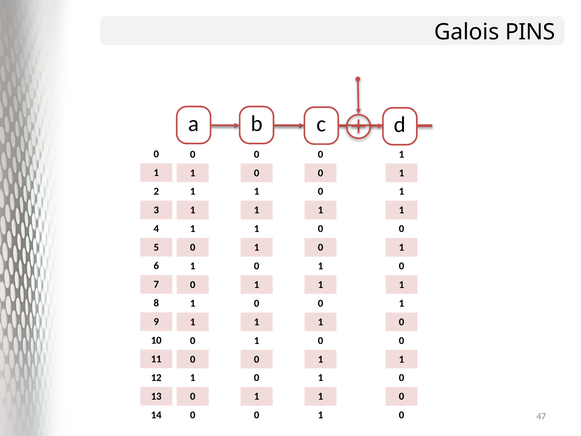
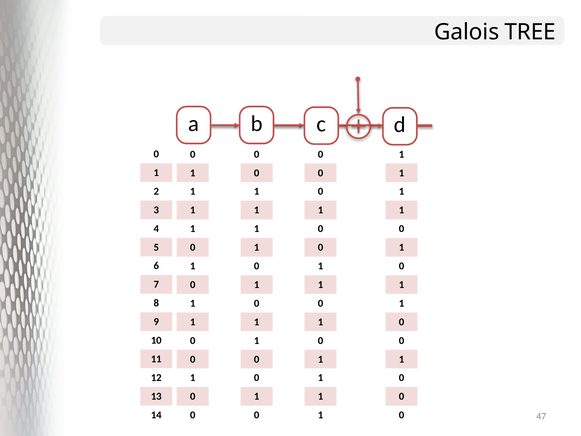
PINS: PINS -> TREE (530, 32)
